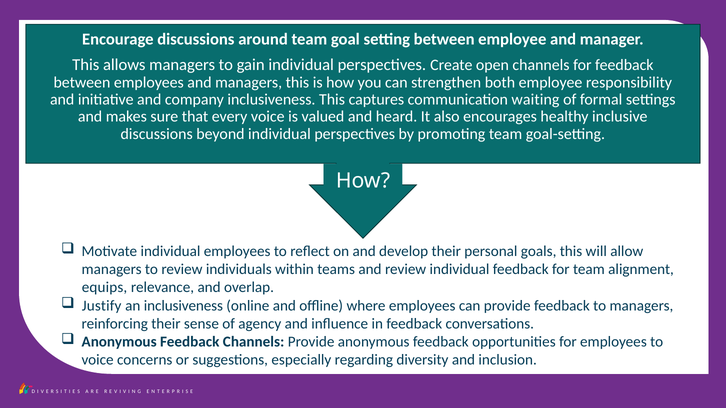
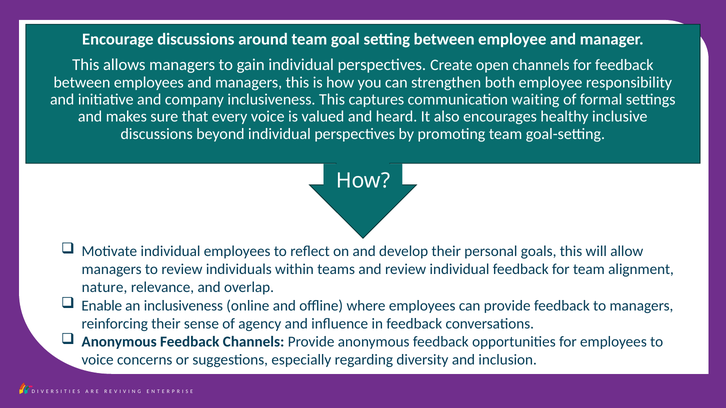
equips: equips -> nature (105, 288)
Justify: Justify -> Enable (102, 306)
